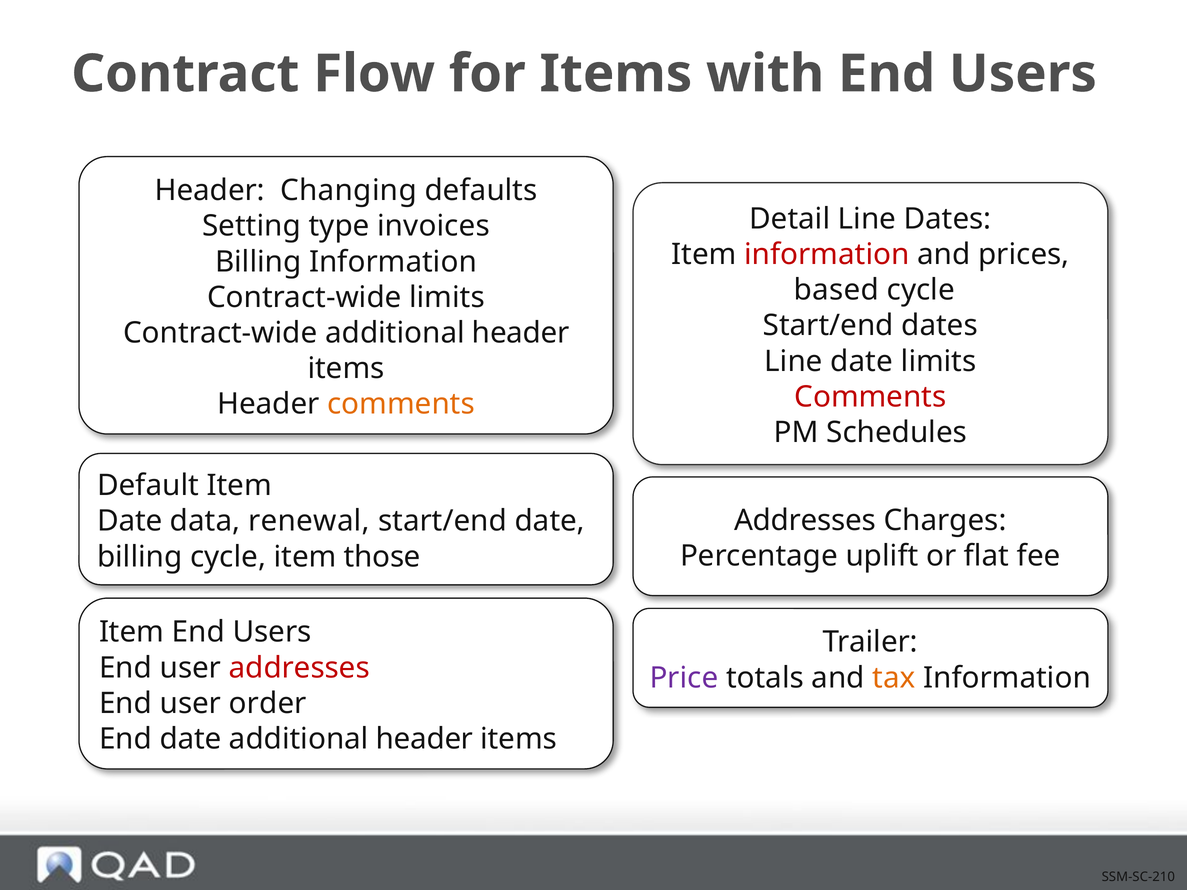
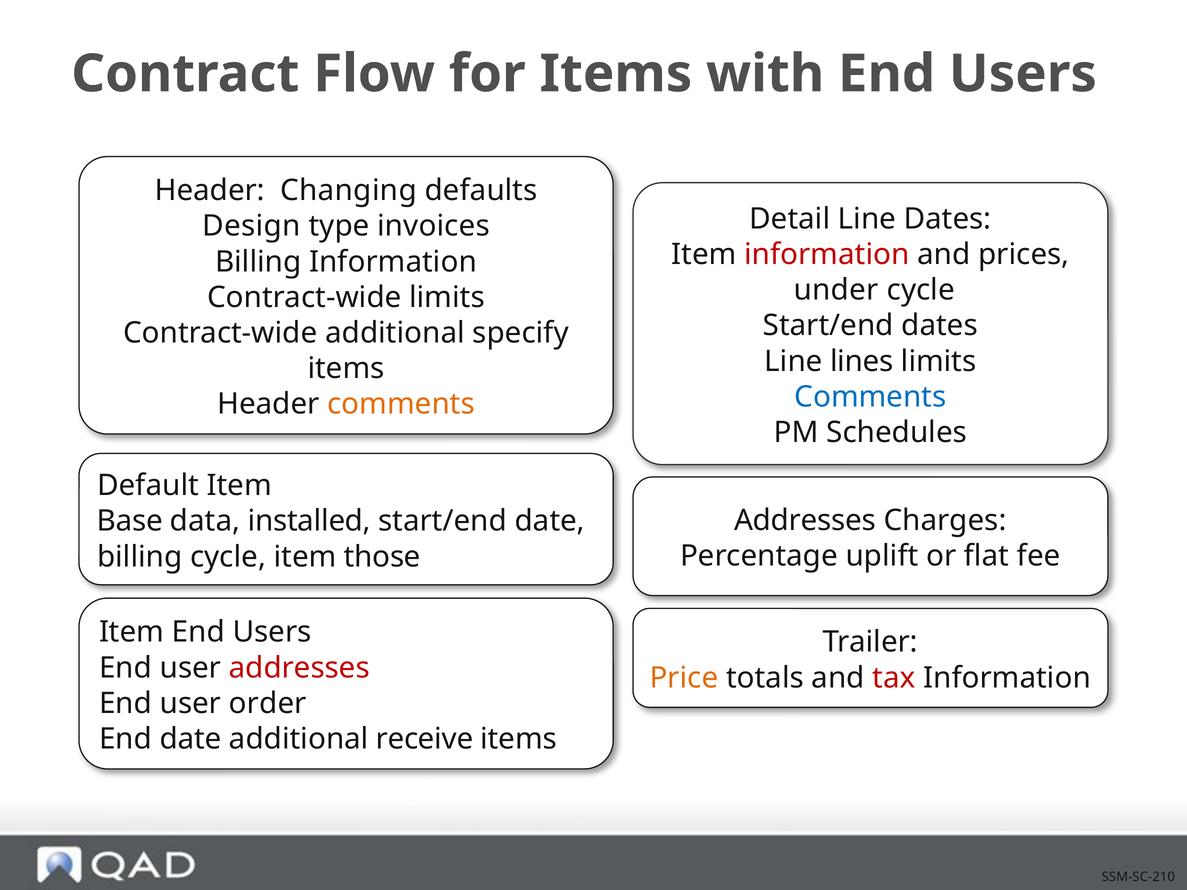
Setting: Setting -> Design (251, 226)
based: based -> under (836, 290)
Contract-wide additional header: header -> specify (521, 333)
Line date: date -> lines (862, 361)
Comments colour: red -> blue (870, 397)
Date: Date -> Base (130, 521)
renewal: renewal -> installed (309, 521)
Price colour: purple -> orange (684, 678)
tax colour: orange -> red (894, 678)
header: header -> receive (424, 739)
